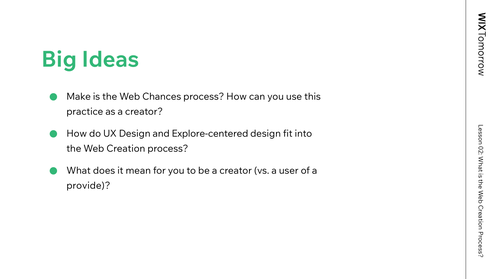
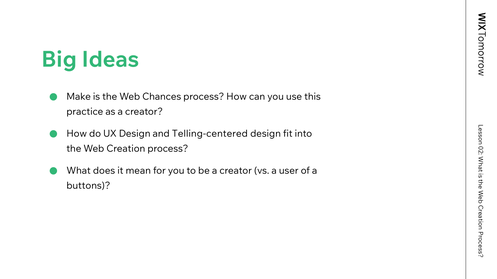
Explore-centered: Explore-centered -> Telling-centered (210, 134)
provide: provide -> buttons (88, 186)
